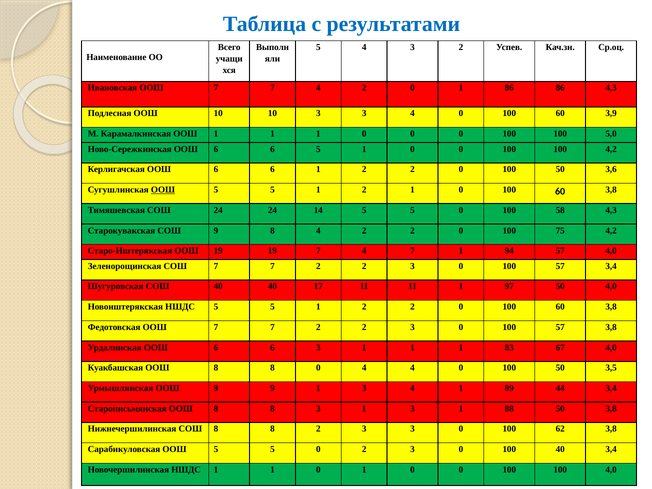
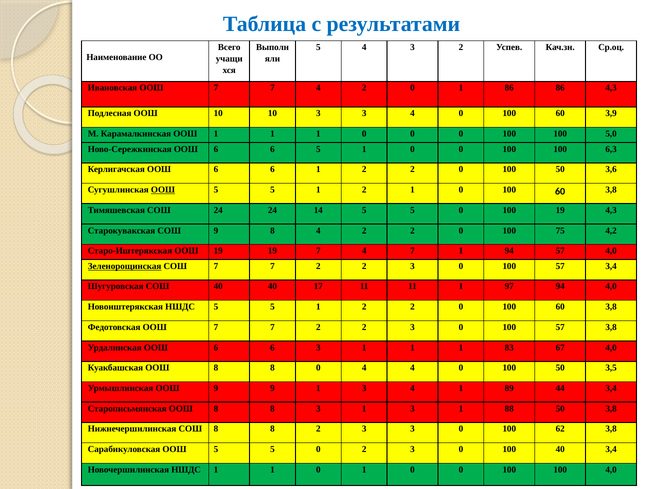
100 4,2: 4,2 -> 6,3 (611, 149)
100 58: 58 -> 19 (560, 210)
Зеленорощинская underline: none -> present (125, 266)
97 50: 50 -> 94 (560, 287)
